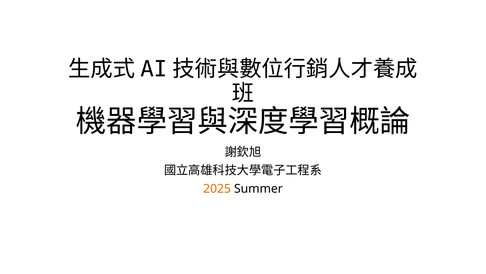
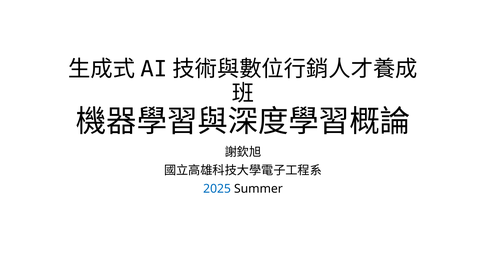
2025 colour: orange -> blue (217, 188)
